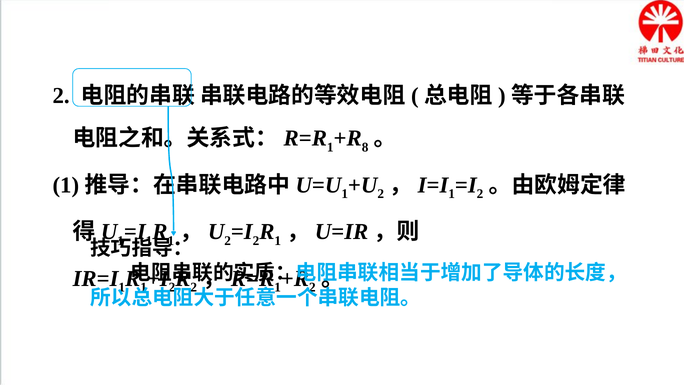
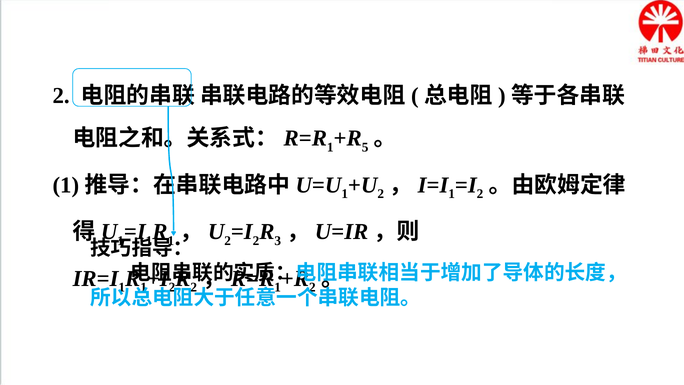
8: 8 -> 5 (365, 147)
1: 1 -> 3 (278, 241)
